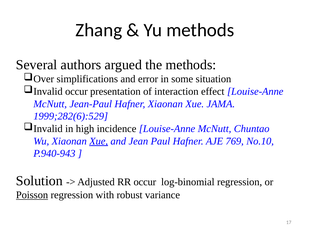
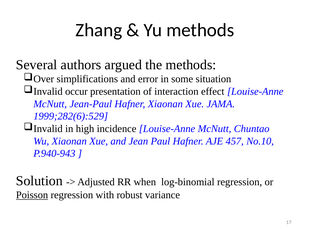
Xue underline: present -> none (99, 141)
769: 769 -> 457 (235, 141)
RR occur: occur -> when (145, 181)
